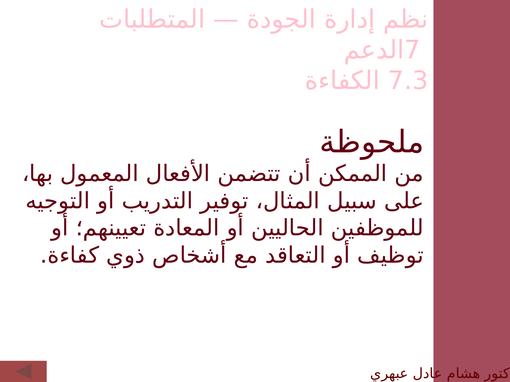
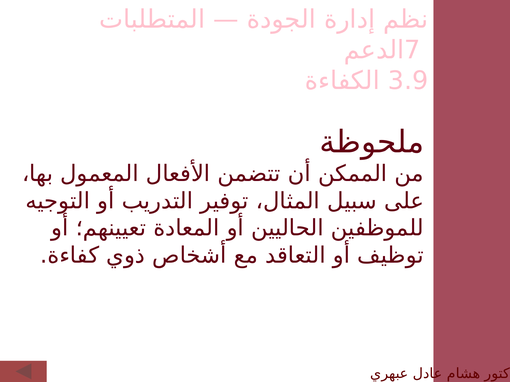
7.3: 7.3 -> 3.9 (408, 81)
